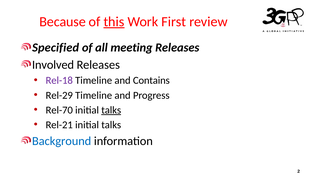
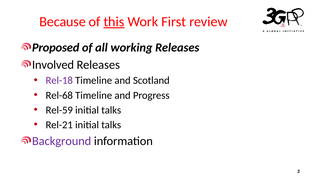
Specified: Specified -> Proposed (56, 48)
meeting: meeting -> working (131, 48)
Contains: Contains -> Scotland (151, 81)
Rel-29: Rel-29 -> Rel-68 (59, 95)
Rel-70: Rel-70 -> Rel-59 (59, 110)
talks underline: present -> none (111, 110)
Background colour: blue -> purple (62, 141)
